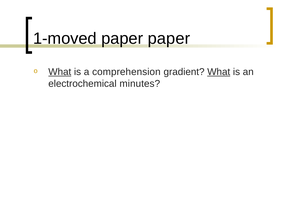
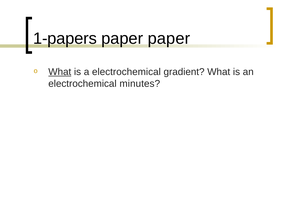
1-moved: 1-moved -> 1-papers (65, 39)
a comprehension: comprehension -> electrochemical (126, 72)
What underline: present -> none (219, 72)
